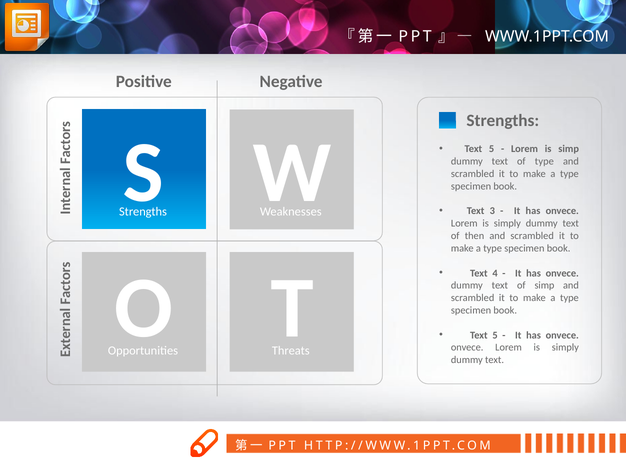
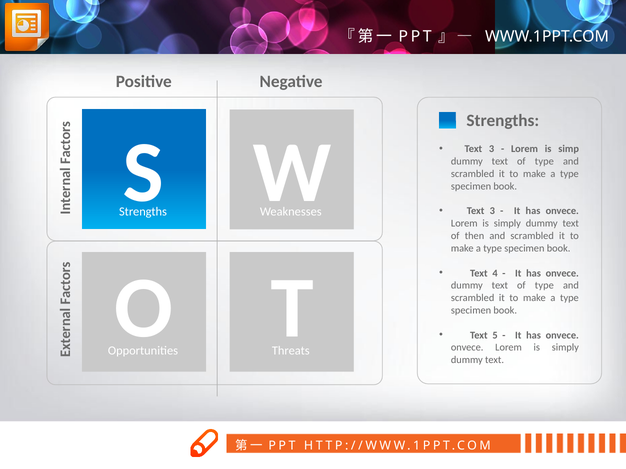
5: 5 -> 3 (492, 149)
simp: simp -> type (544, 286)
